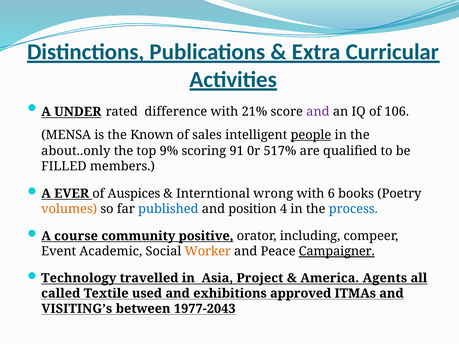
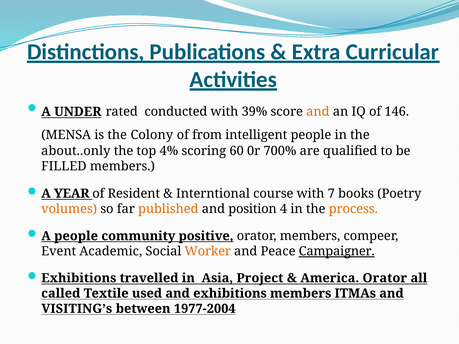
difference: difference -> conducted (176, 112)
21%: 21% -> 39% (254, 112)
and colour: purple -> orange (318, 112)
106: 106 -> 146 (397, 112)
Known: Known -> Colony (152, 135)
sales: sales -> from (207, 135)
people underline: present -> none (311, 135)
9%: 9% -> 4% (169, 151)
91: 91 -> 60 (237, 151)
517%: 517% -> 700% (280, 151)
EVER: EVER -> YEAR (72, 194)
Auspices: Auspices -> Resident (134, 194)
wrong: wrong -> course (273, 194)
6: 6 -> 7 (331, 194)
published colour: blue -> orange (168, 209)
process colour: blue -> orange (353, 209)
A course: course -> people (76, 236)
orator including: including -> members (310, 236)
Technology: Technology -> Exhibitions (79, 278)
America Agents: Agents -> Orator (385, 278)
exhibitions approved: approved -> members (301, 294)
1977-2043: 1977-2043 -> 1977-2004 (205, 309)
